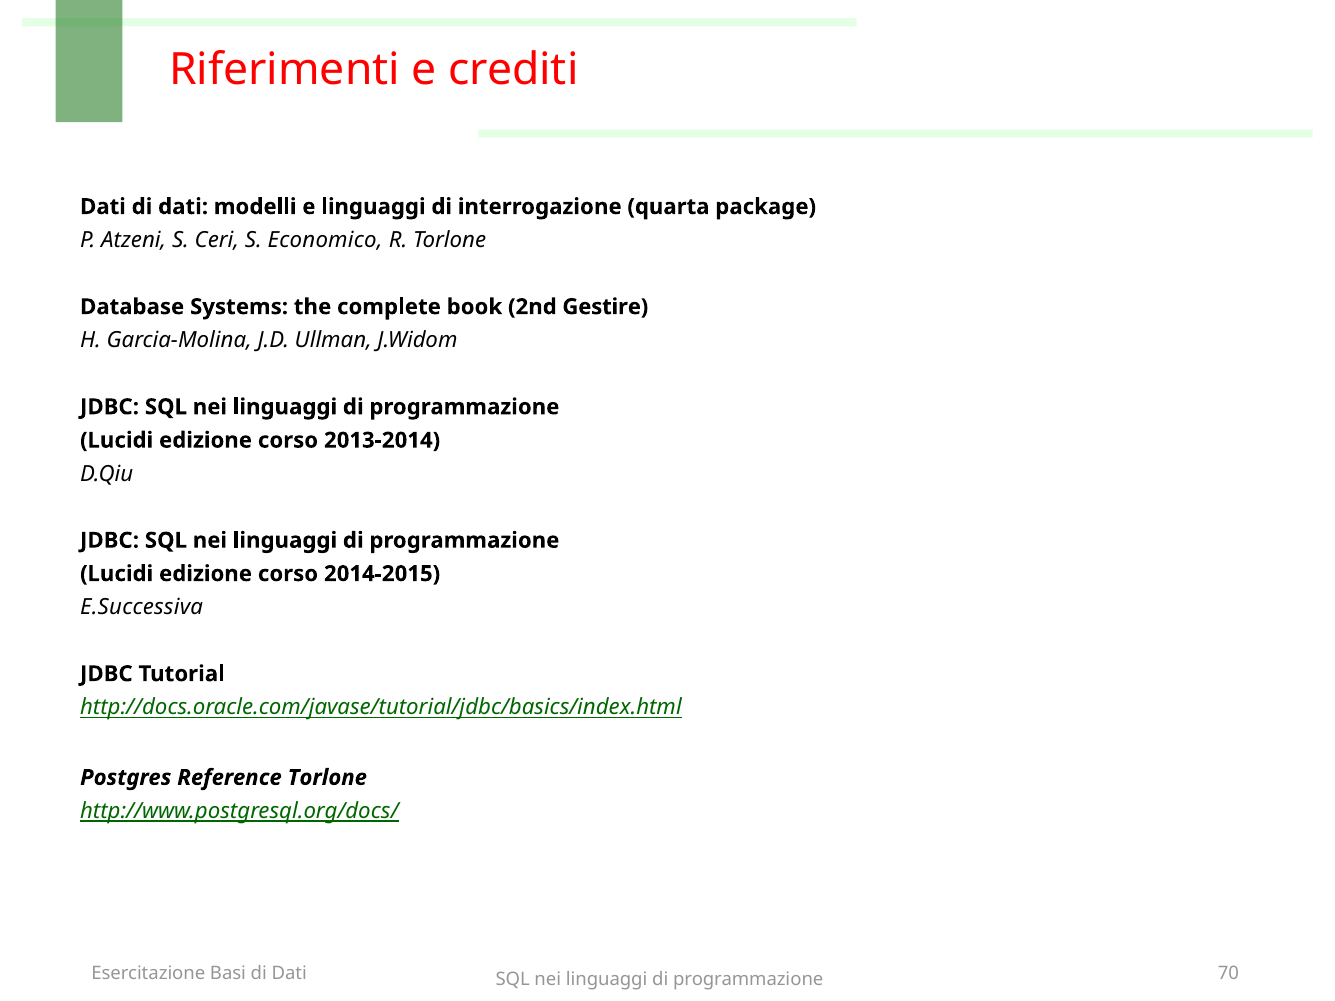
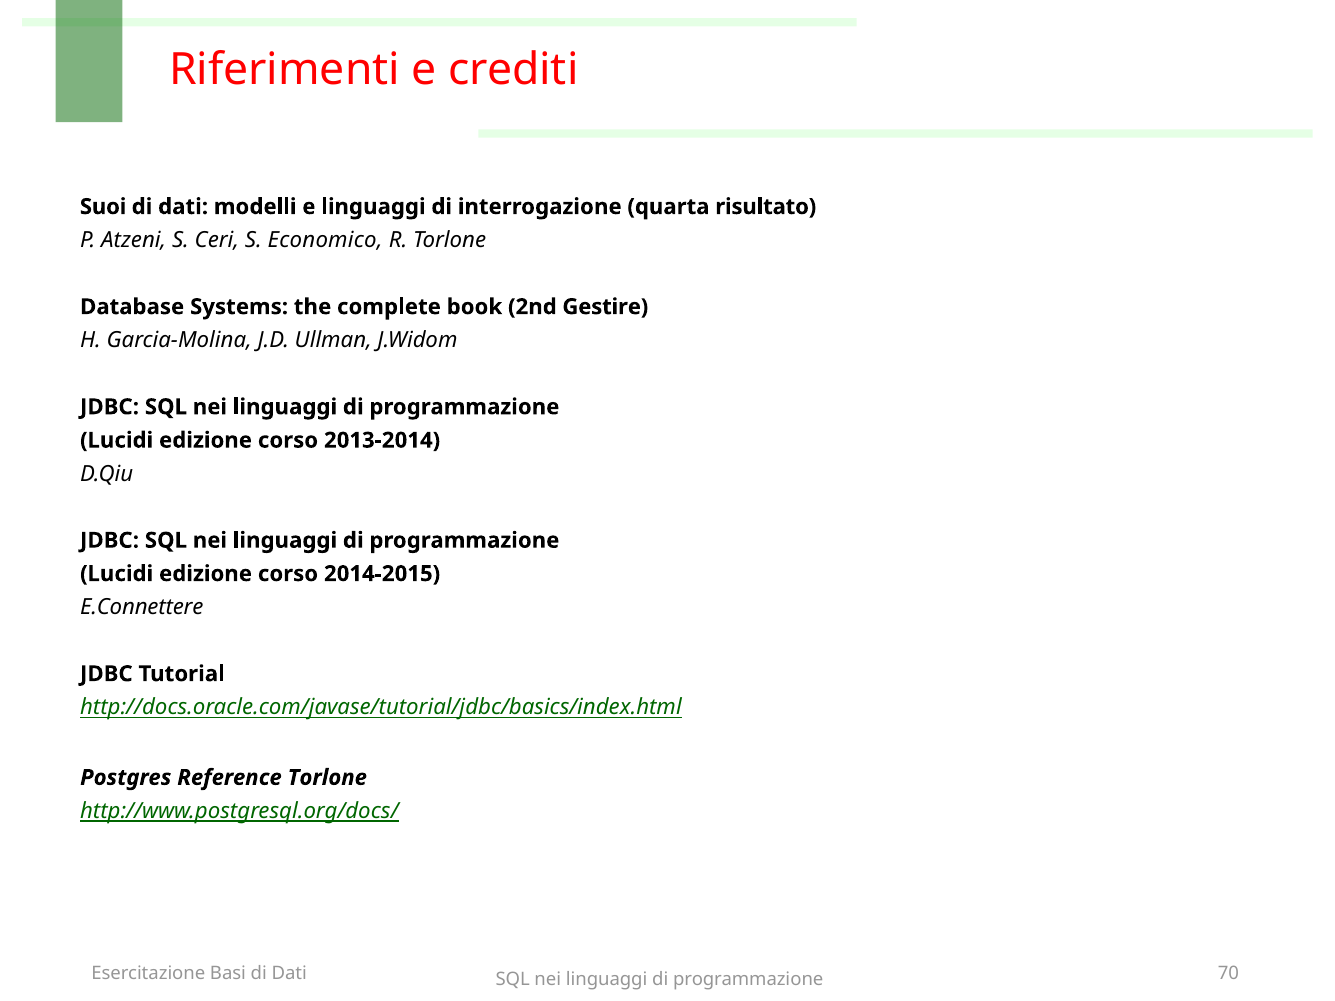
Dati: Dati -> Suoi (103, 207)
package: package -> risultato (766, 207)
E.Successiva: E.Successiva -> E.Connettere (142, 607)
